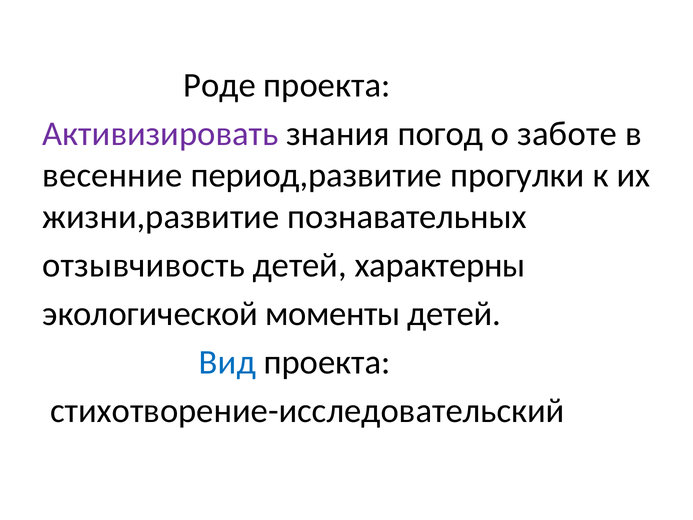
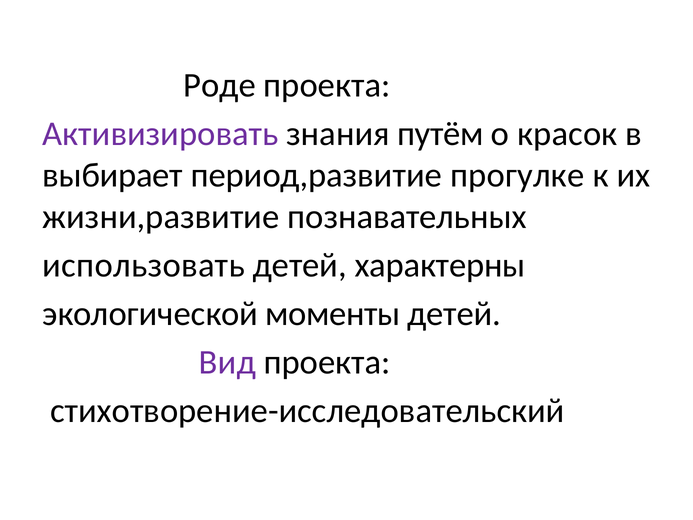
погод: погод -> путём (440, 134)
заботе: заботе -> красок (567, 134)
весенние: весенние -> выбирает (113, 175)
прогулки: прогулки -> прогулке (517, 175)
отзывчивость: отзывчивость -> использовать (144, 265)
Вид colour: blue -> purple (227, 362)
